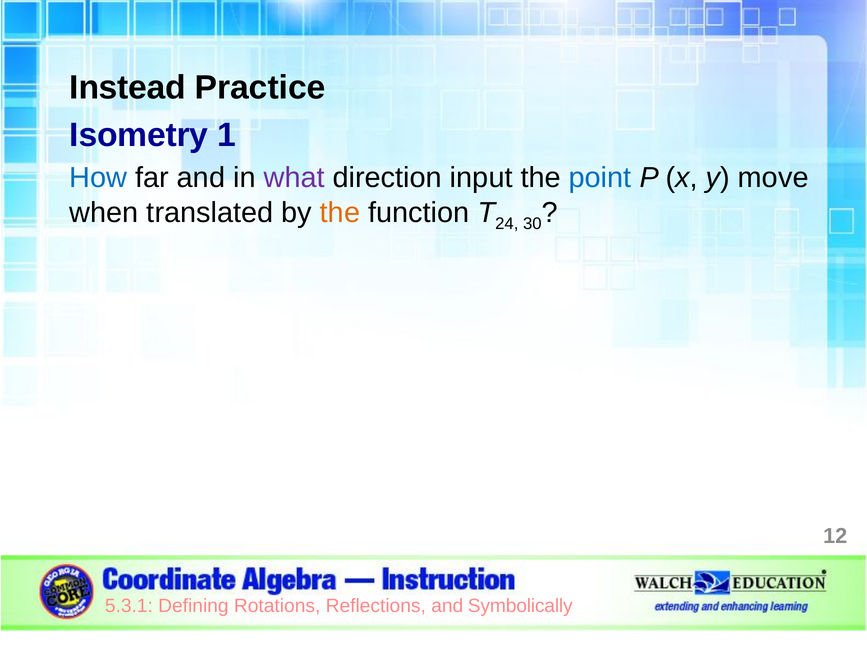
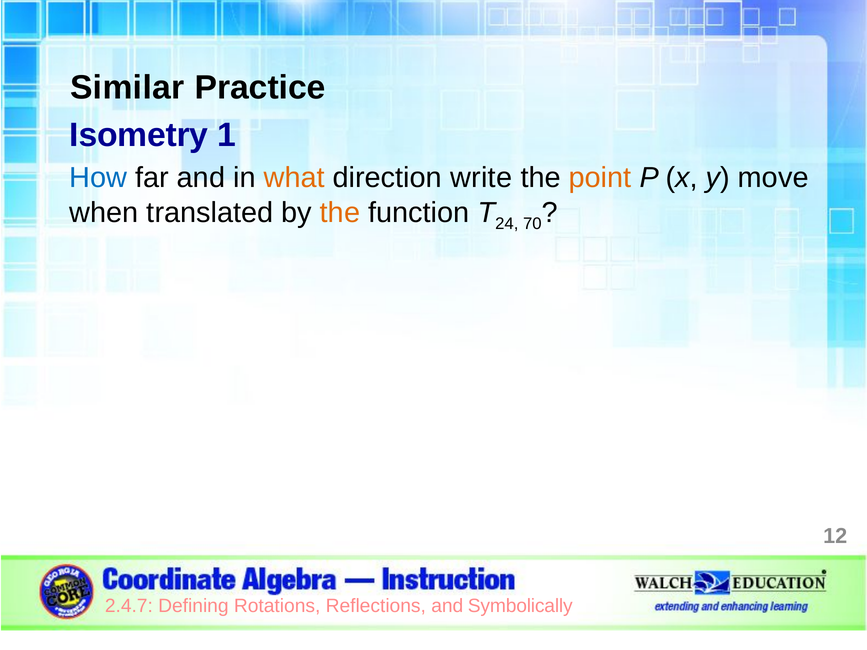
Instead: Instead -> Similar (127, 88)
what colour: purple -> orange (294, 178)
input: input -> write (481, 178)
point colour: blue -> orange (600, 178)
30: 30 -> 70 (532, 224)
5.3.1: 5.3.1 -> 2.4.7 (129, 606)
